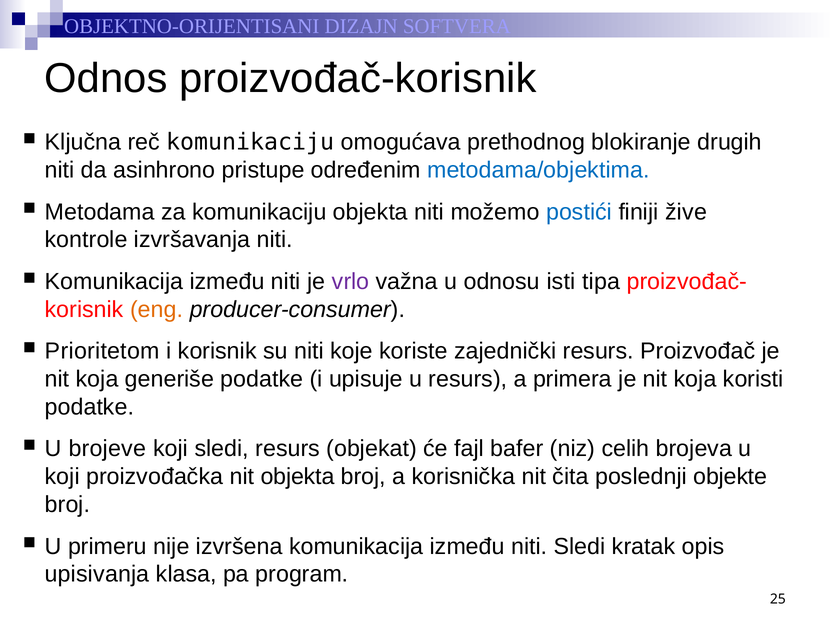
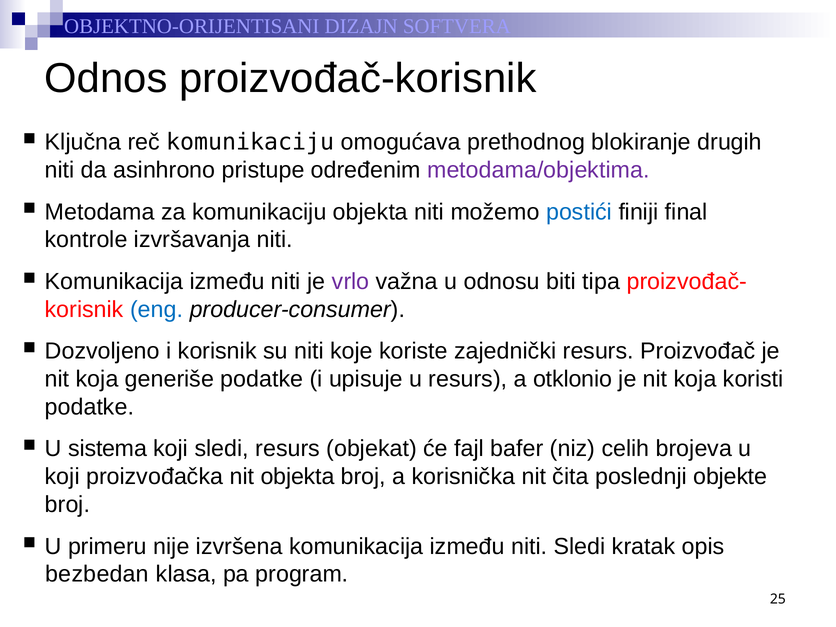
metodama/objektima colour: blue -> purple (538, 170)
žive: žive -> final (686, 212)
isti: isti -> biti (561, 282)
eng colour: orange -> blue (157, 309)
Prioritetom: Prioritetom -> Dozvoljeno (102, 351)
primera: primera -> otklonio (573, 379)
brojeve: brojeve -> sistema (108, 449)
upisivanja: upisivanja -> bezbedan (97, 574)
